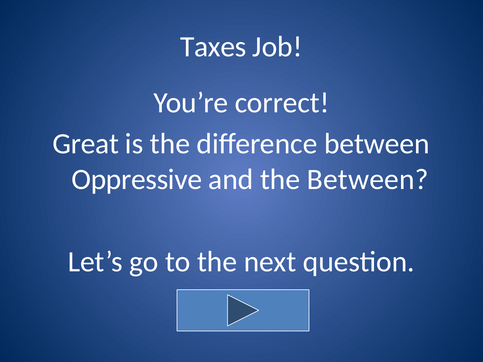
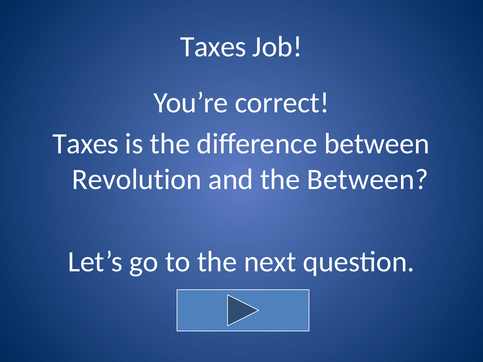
Great: Great -> Taxes (86, 144)
Oppressive: Oppressive -> Revolution (137, 179)
